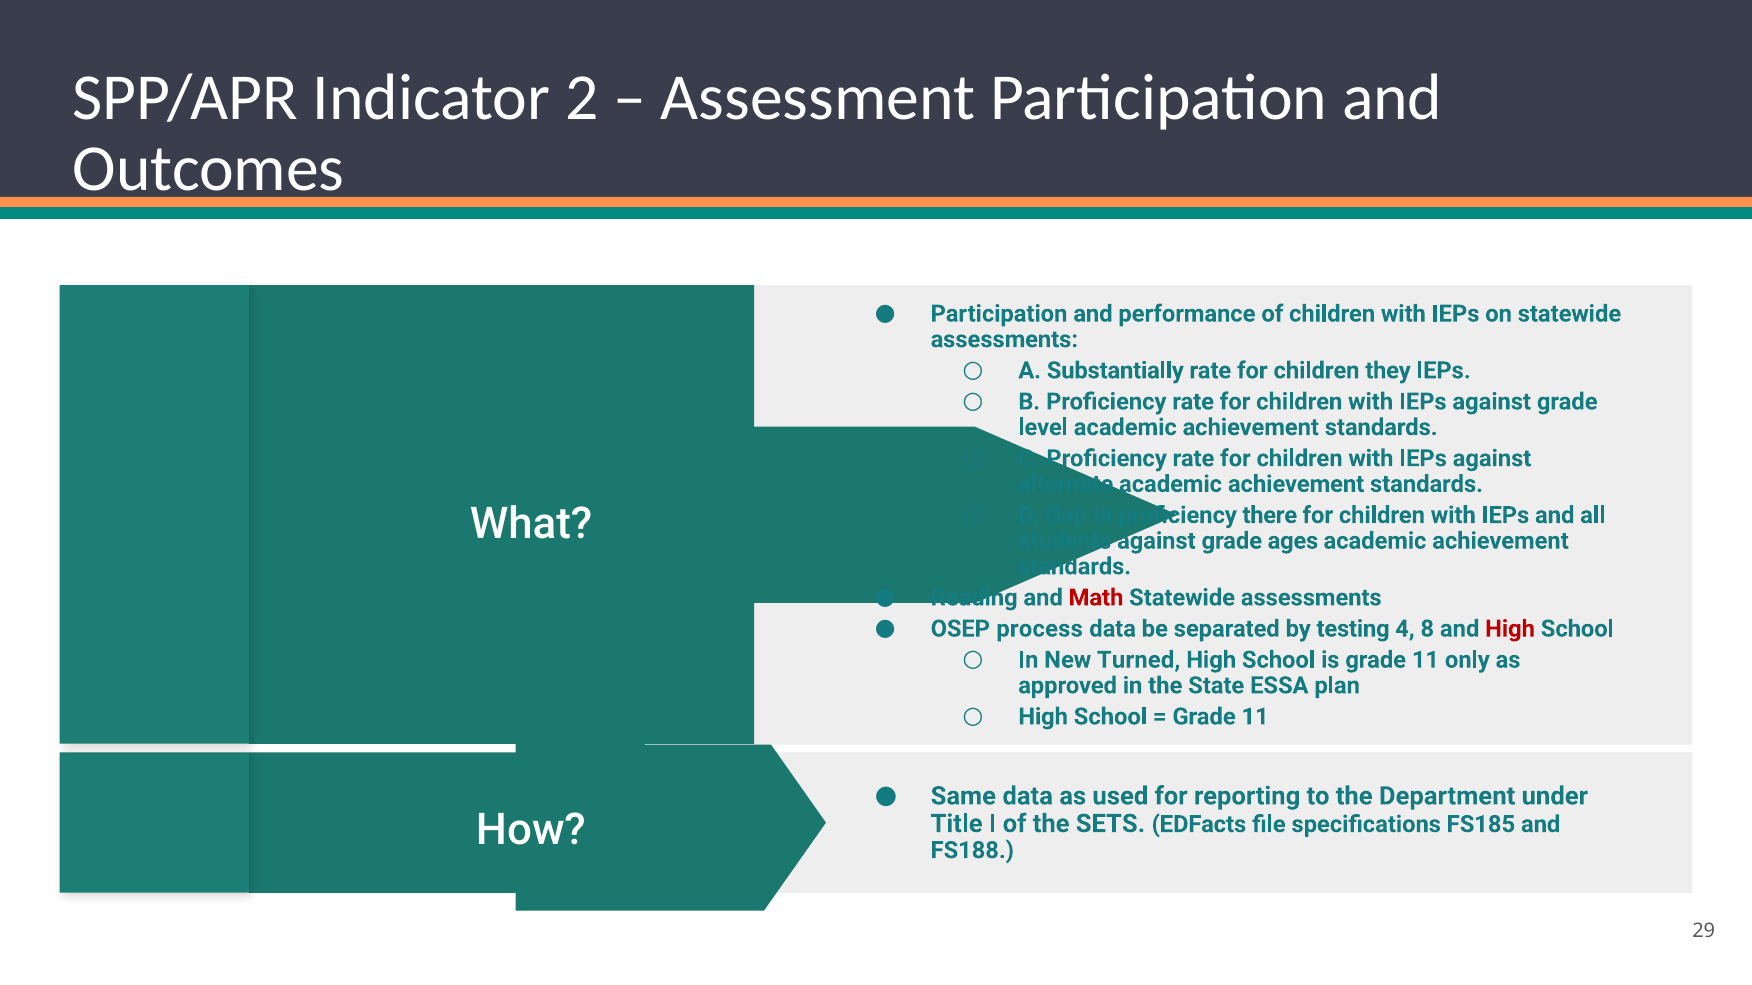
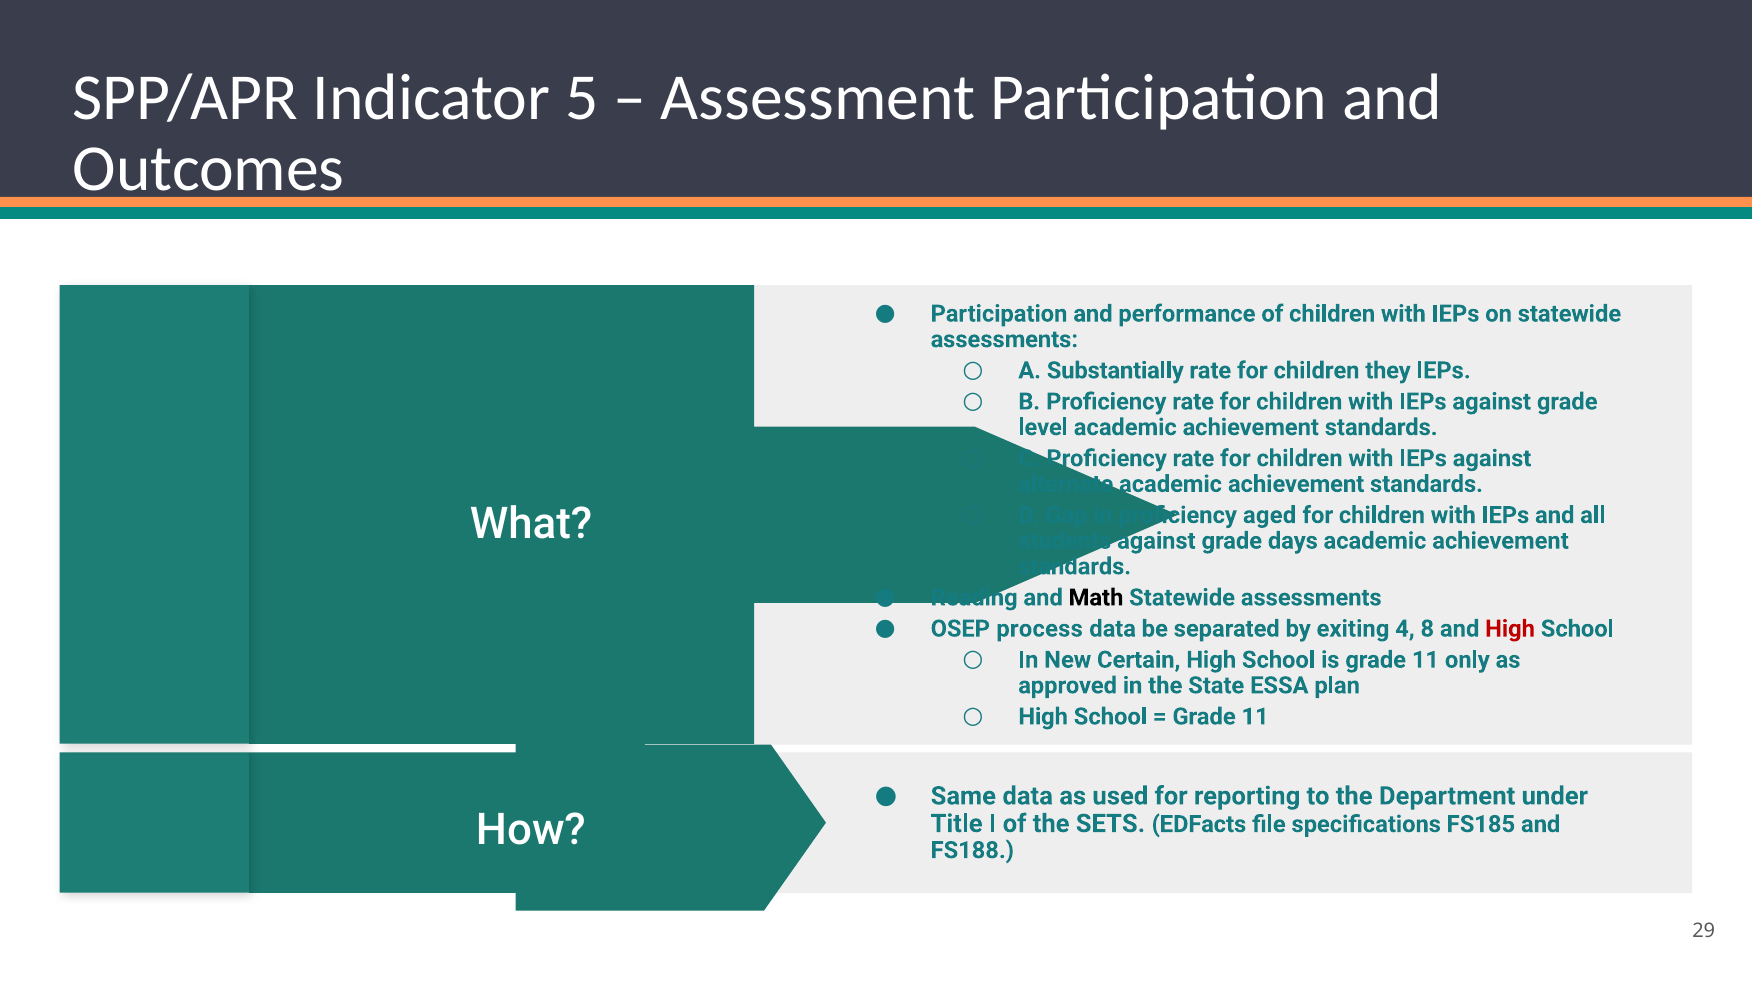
2: 2 -> 5 (582, 98)
there: there -> aged (1270, 515)
ages: ages -> days (1293, 541)
Math colour: red -> black (1096, 598)
testing: testing -> exiting (1353, 629)
Turned: Turned -> Certain (1139, 660)
